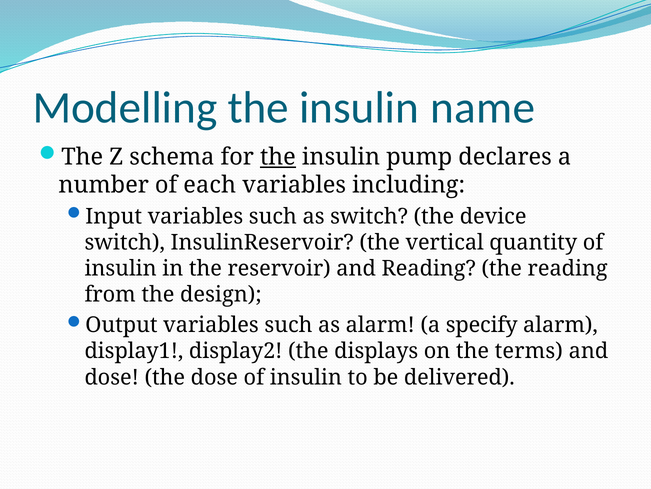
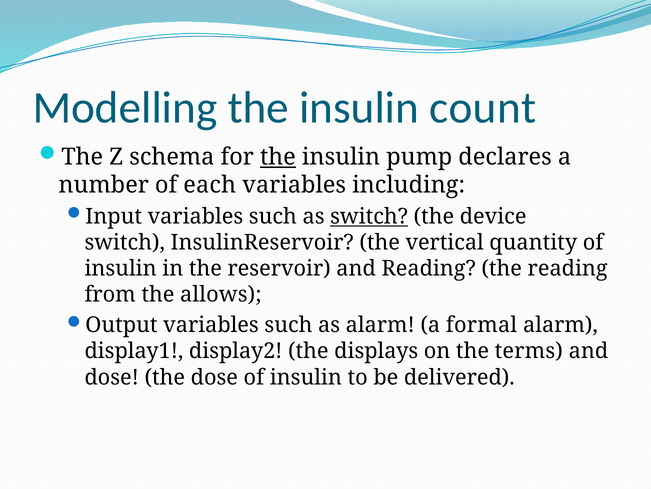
name: name -> count (483, 108)
switch underline: none -> present (369, 216)
design: design -> allows (221, 294)
specify: specify -> formal (482, 325)
